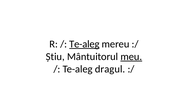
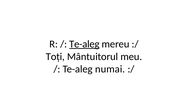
Știu: Știu -> Toți (55, 56)
meu underline: present -> none (131, 56)
dragul: dragul -> numai (110, 69)
